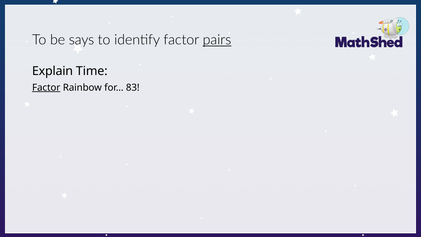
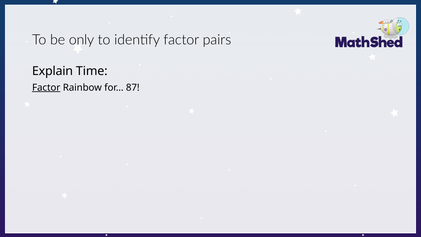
says: says -> only (82, 40)
pairs underline: present -> none (217, 40)
83: 83 -> 87 (133, 87)
